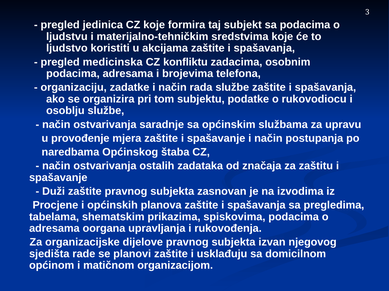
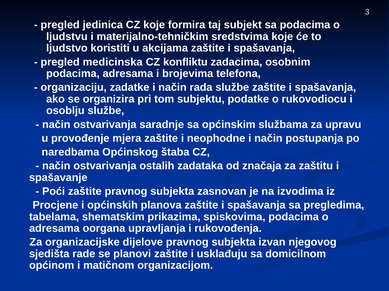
zaštite i spašavanje: spašavanje -> neophodne (216, 139)
Duži: Duži -> Poći (54, 192)
